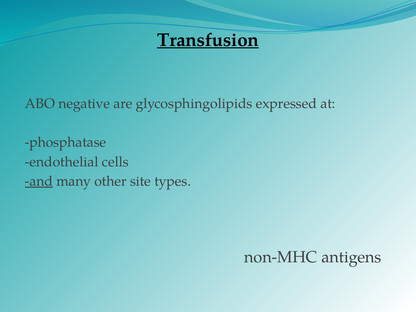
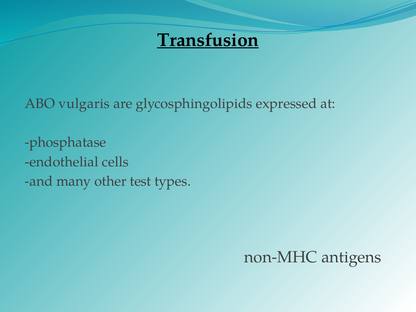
negative: negative -> vulgaris (84, 104)
and underline: present -> none (39, 181)
site: site -> test (141, 181)
